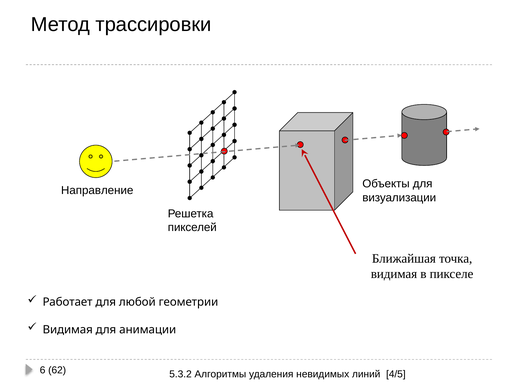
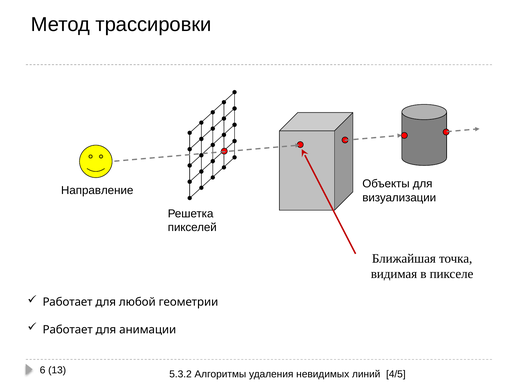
Видимая: Видимая -> Работает (68, 330)
62: 62 -> 13 (57, 371)
